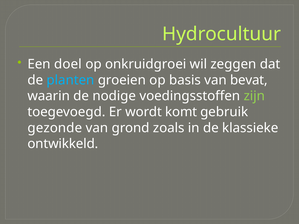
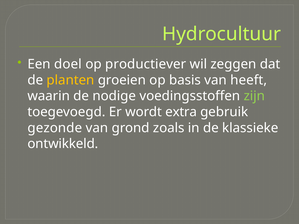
onkruidgroei: onkruidgroei -> productiever (146, 64)
planten colour: light blue -> yellow (70, 80)
bevat: bevat -> heeft (249, 80)
komt: komt -> extra (181, 112)
